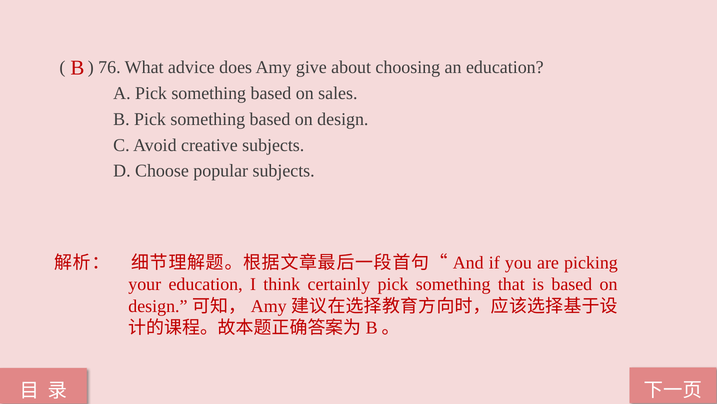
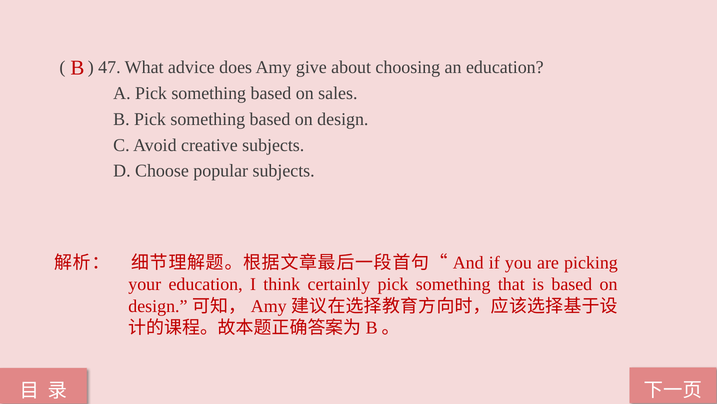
76: 76 -> 47 (109, 67)
